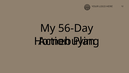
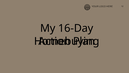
56-Day: 56-Day -> 16-Day (76, 28)
